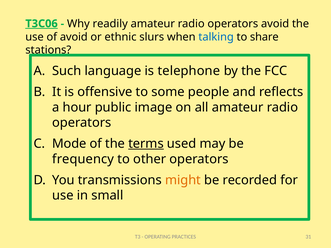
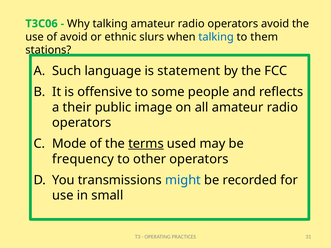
T3C06 underline: present -> none (42, 24)
Why readily: readily -> talking (110, 24)
share: share -> them (264, 37)
telephone: telephone -> statement (189, 71)
hour: hour -> their (77, 107)
might colour: orange -> blue (183, 180)
